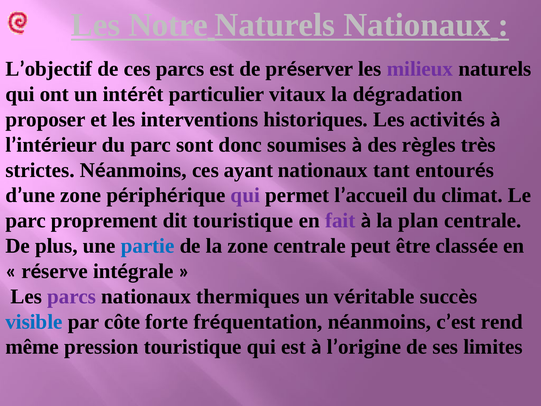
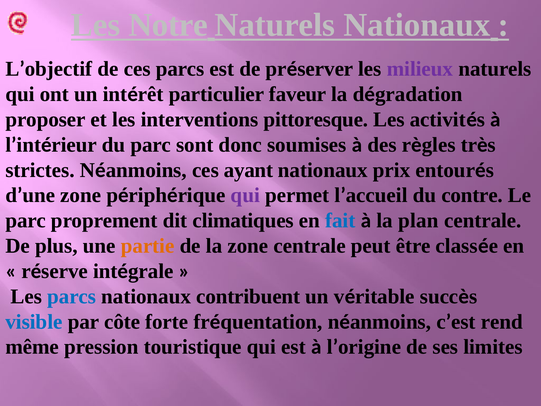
vitaux: vitaux -> faveur (298, 94)
historiques: historiques -> pittoresque (316, 119)
tant: tant -> prix (392, 170)
climat: climat -> contre (472, 195)
dit touristique: touristique -> climatiques (243, 220)
fait colour: purple -> blue (340, 220)
partie colour: blue -> orange (148, 246)
parcs colour: purple -> blue (72, 296)
thermiques: thermiques -> contribuent (248, 296)
